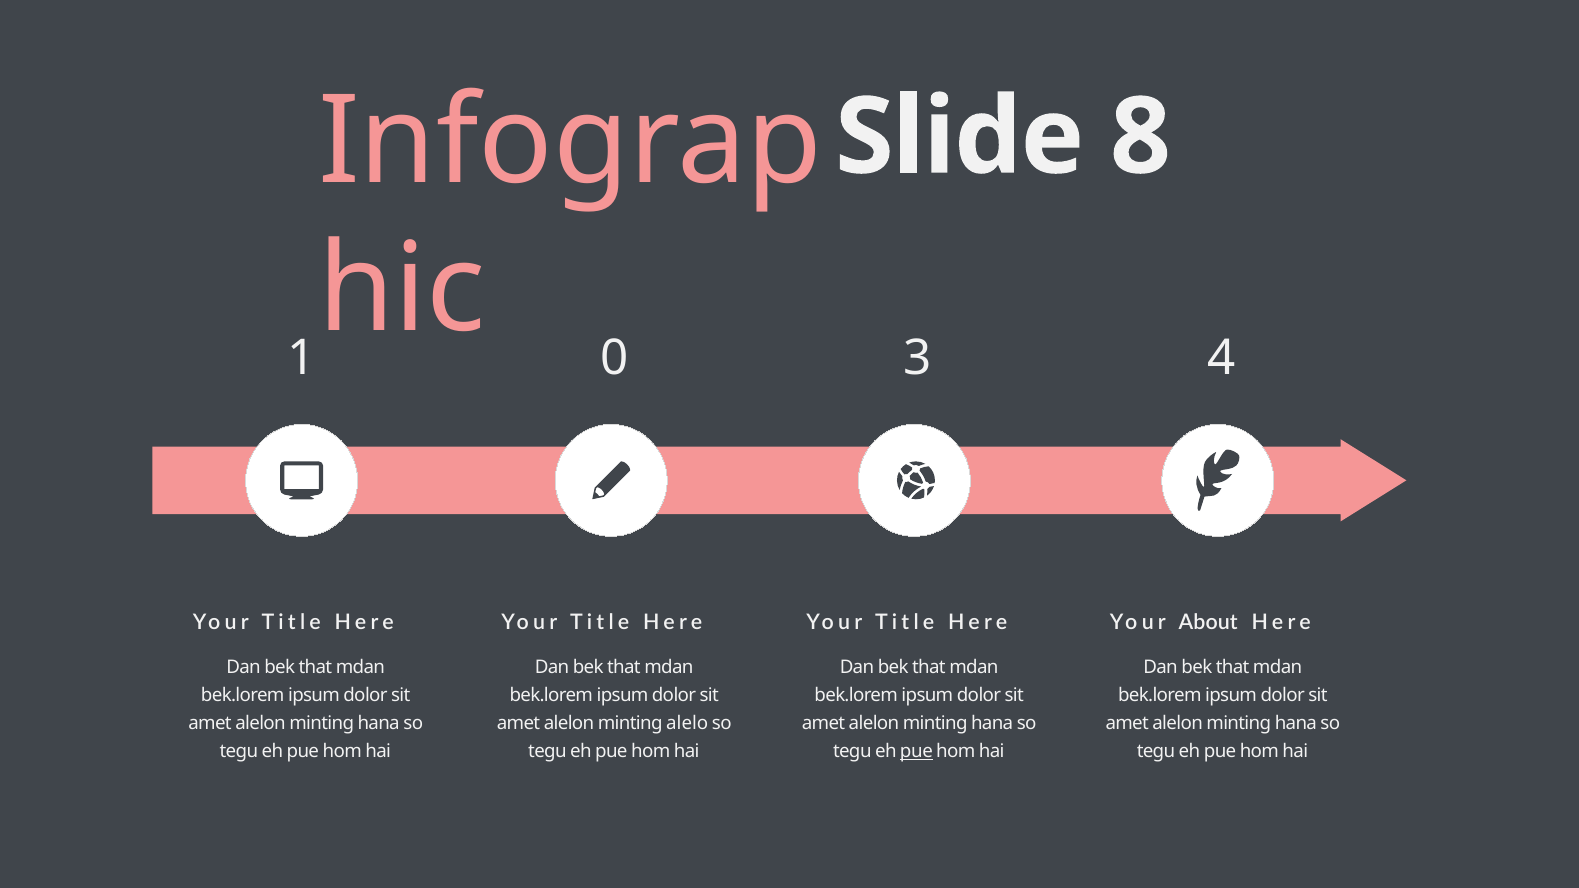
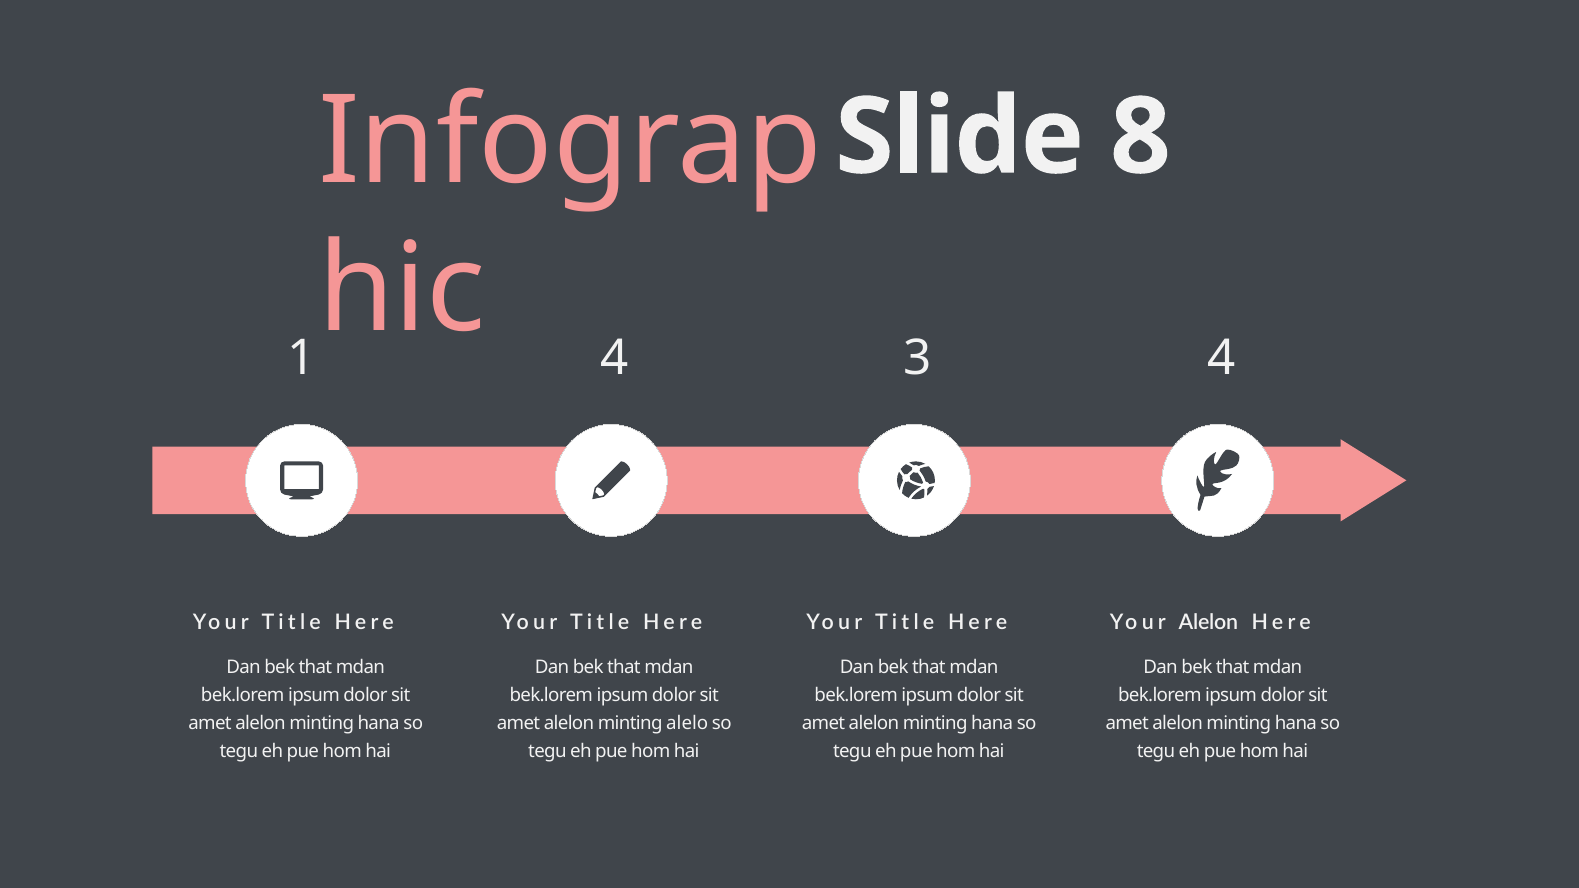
1 0: 0 -> 4 (614, 359)
Your About: About -> Alelon (1208, 623)
pue underline: present -> none (916, 752)
